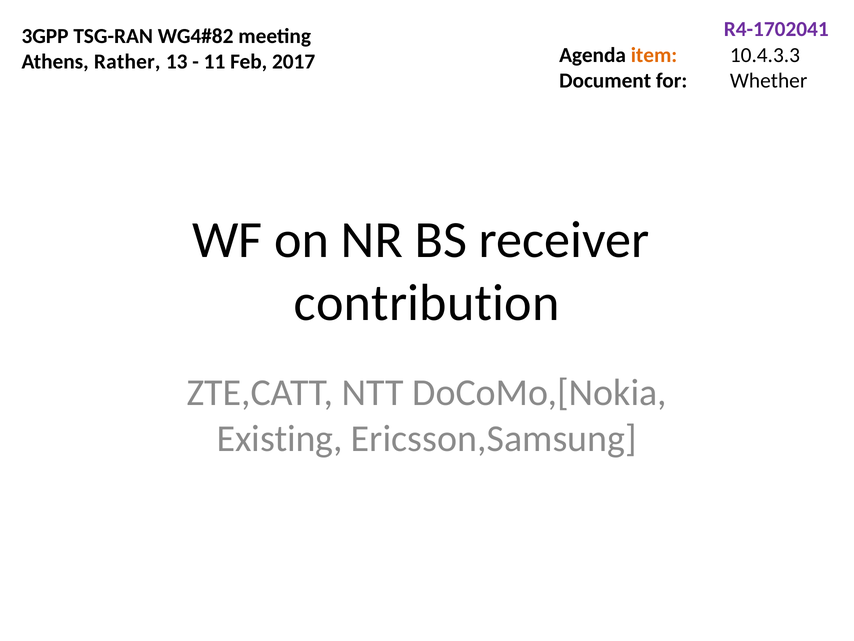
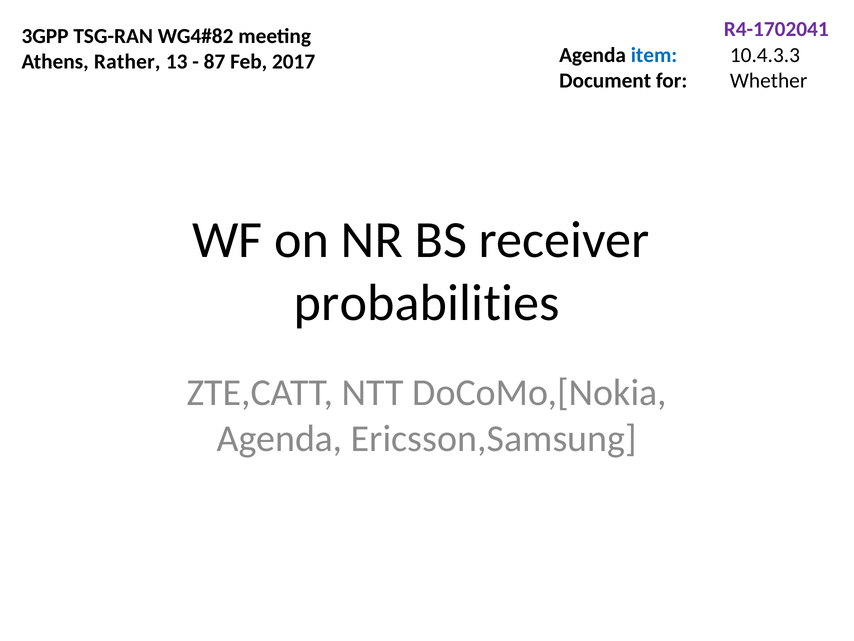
item colour: orange -> blue (654, 55)
11: 11 -> 87 (215, 62)
contribution: contribution -> probabilities (427, 303)
Existing: Existing -> Agenda (280, 438)
